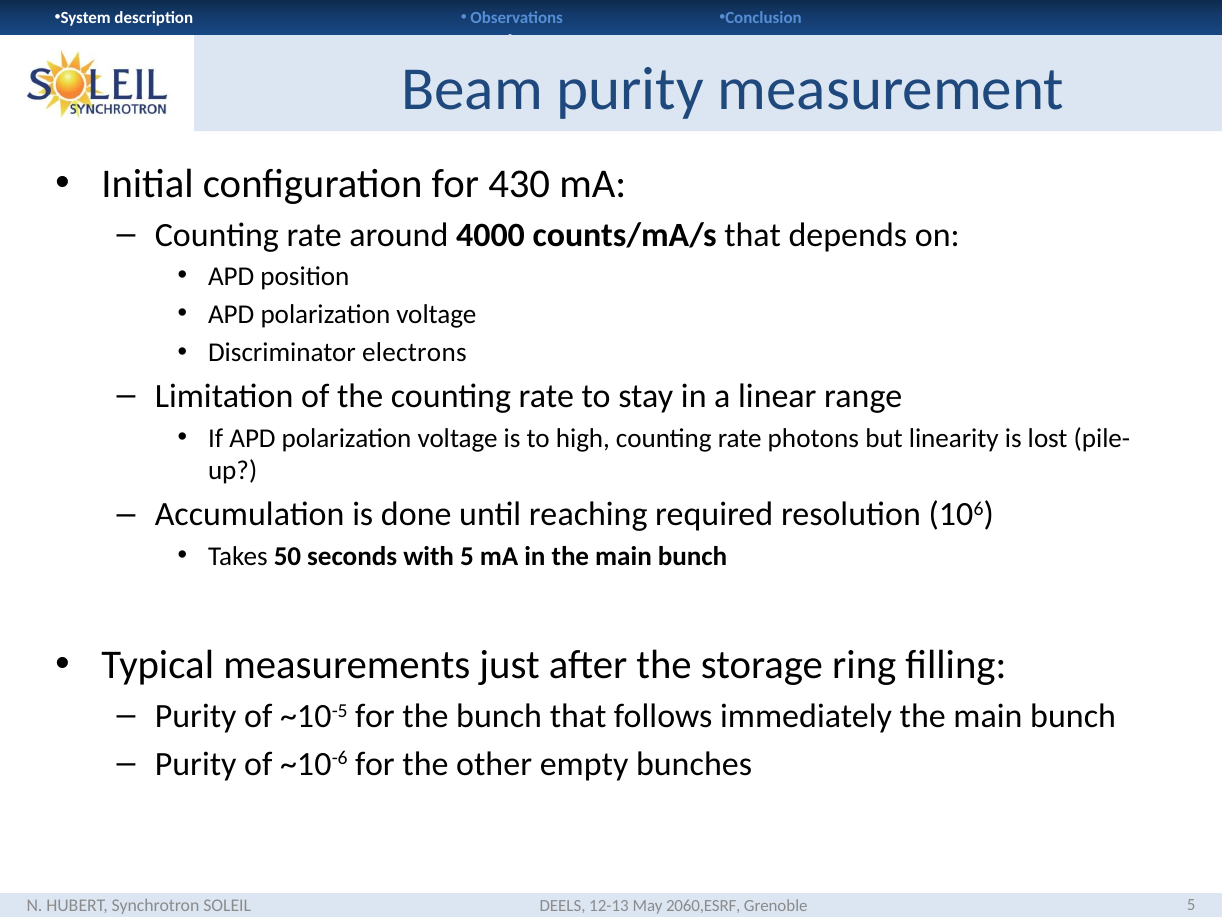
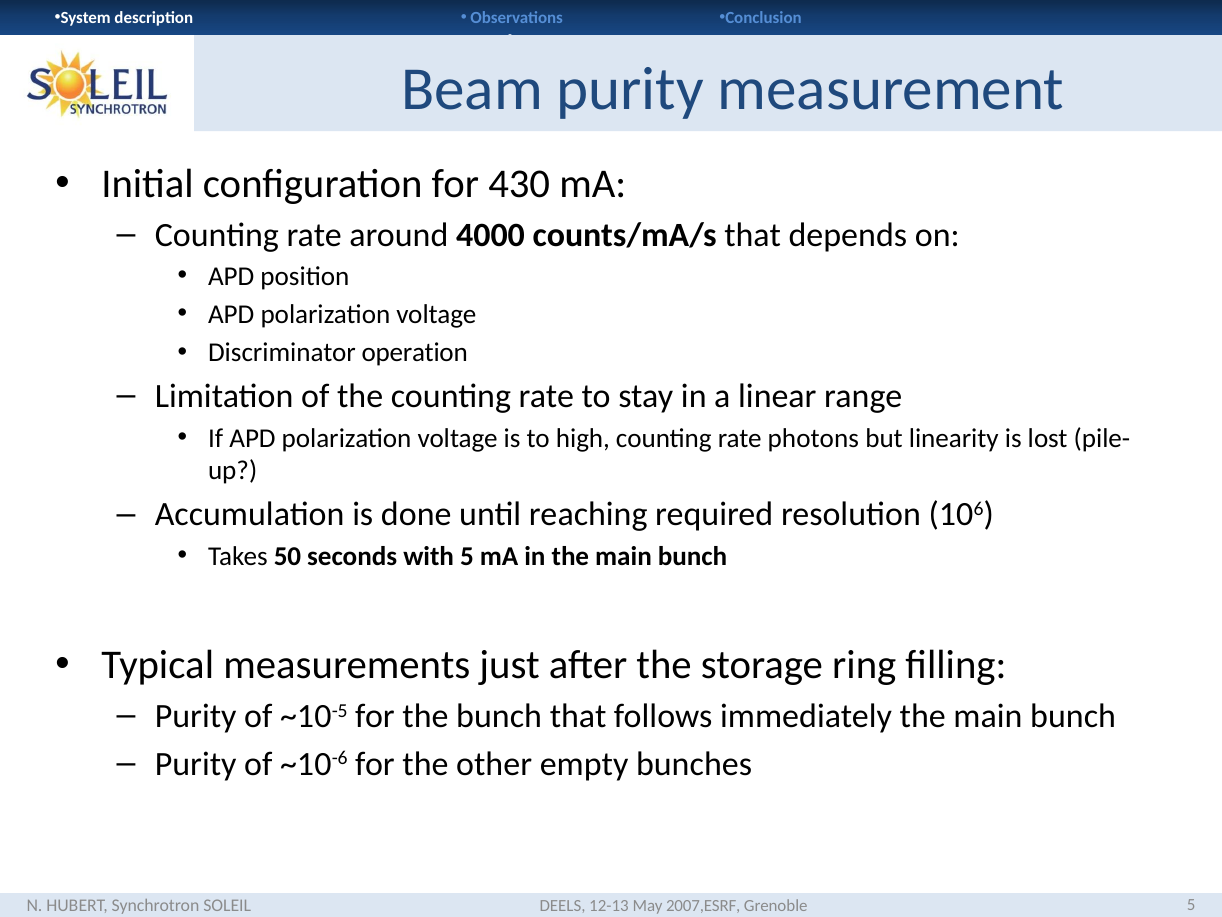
electrons: electrons -> operation (415, 352)
2060,ESRF: 2060,ESRF -> 2007,ESRF (703, 906)
